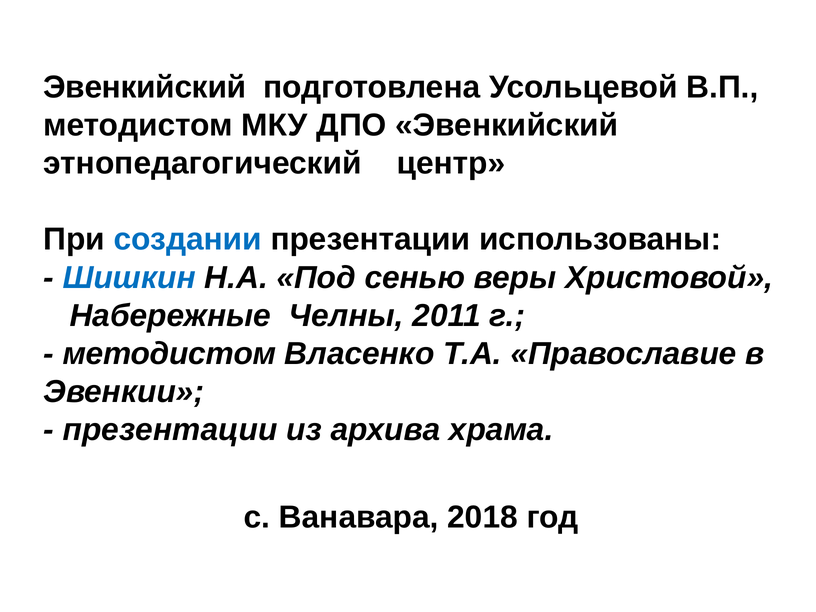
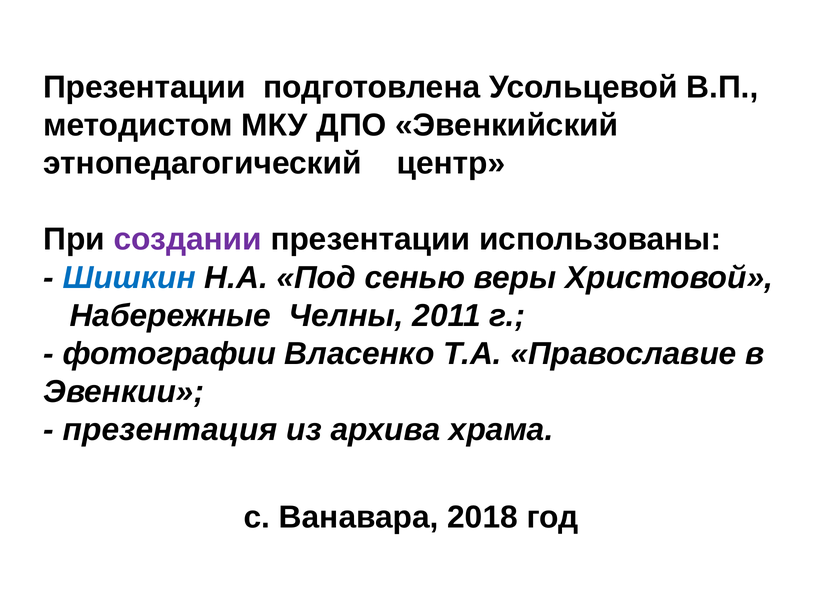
Эвенкийский: Эвенкийский -> Презентации (145, 87)
создании colour: blue -> purple (188, 239)
методистом: методистом -> фотографии (169, 354)
презентации: презентации -> презентация (170, 430)
